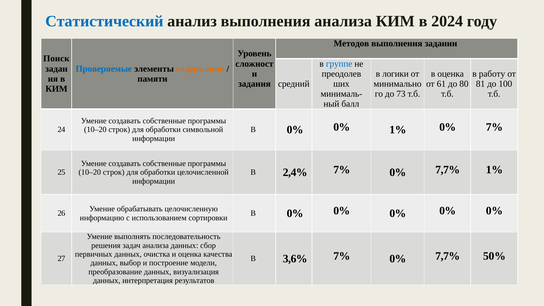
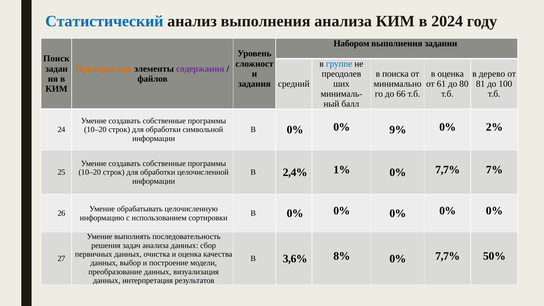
Методов: Методов -> Набором (351, 44)
Проверяемые colour: blue -> orange (104, 69)
содержания colour: orange -> purple (200, 69)
логики: логики -> поиска (395, 74)
работу: работу -> дерево (492, 74)
памяти: памяти -> файлов (153, 79)
73: 73 -> 66 (401, 94)
0% 1%: 1% -> 9% (398, 130)
0% 7%: 7% -> 2% (494, 127)
2,4% 7%: 7% -> 1% (342, 170)
7,7% 1%: 1% -> 7% (494, 170)
3,6% 7%: 7% -> 8% (342, 256)
